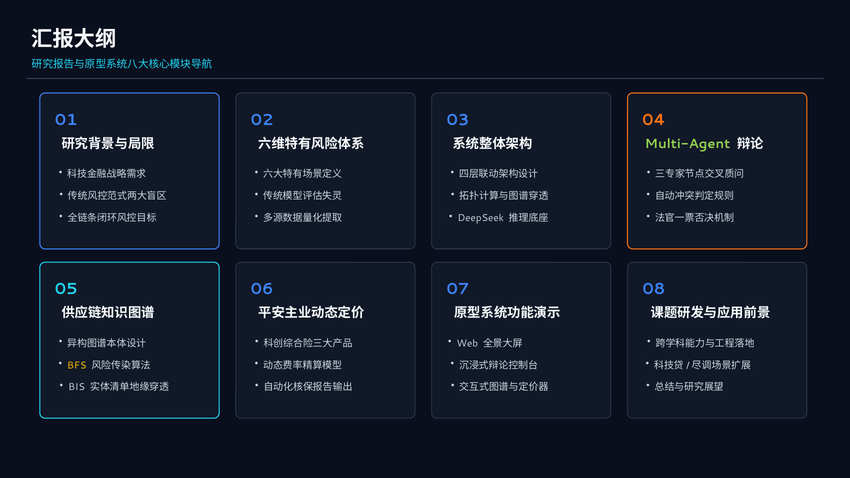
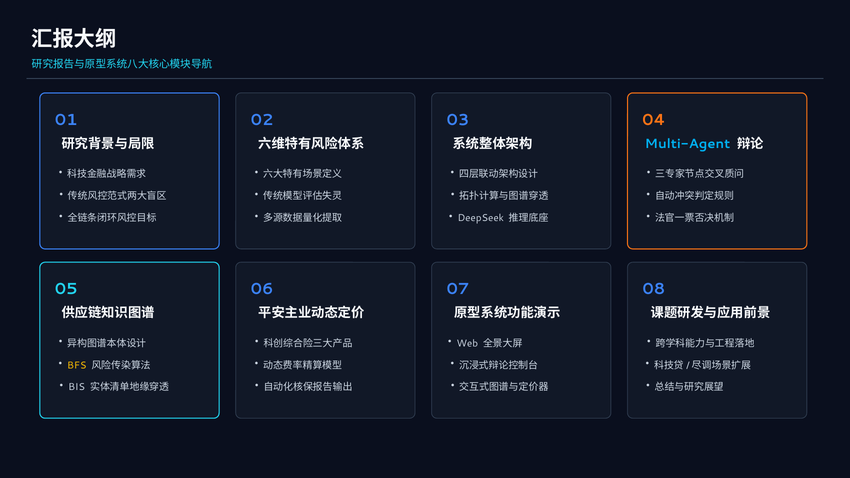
Multi-Agent colour: light green -> light blue (687, 144)
